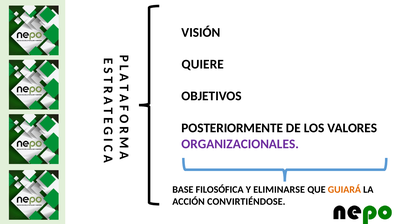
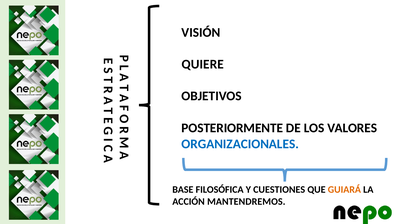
ORGANIZACIONALES colour: purple -> blue (240, 144)
ELIMINARSE: ELIMINARSE -> CUESTIONES (279, 190)
CONVIRTIÉNDOSE: CONVIRTIÉNDOSE -> MANTENDREMOS (246, 202)
